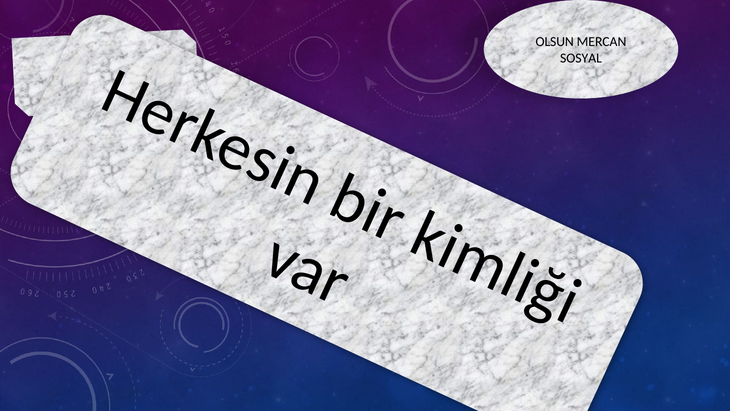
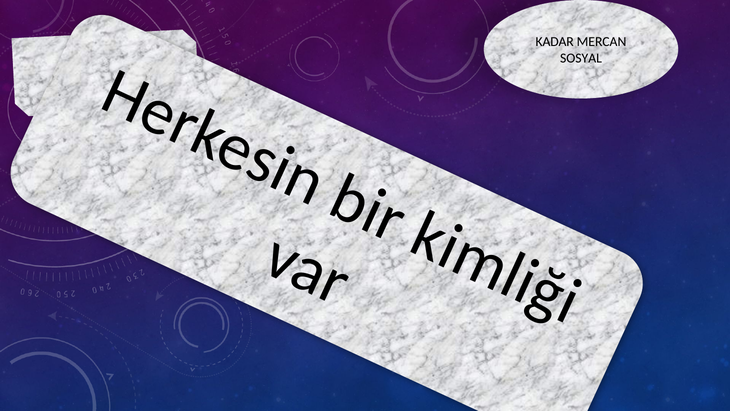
OLSUN: OLSUN -> KADAR (555, 42)
